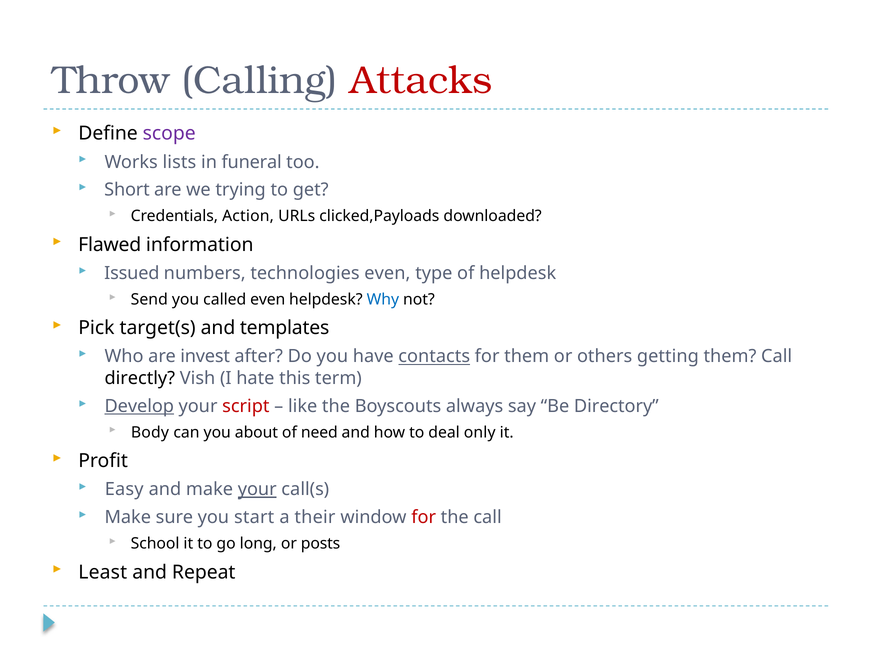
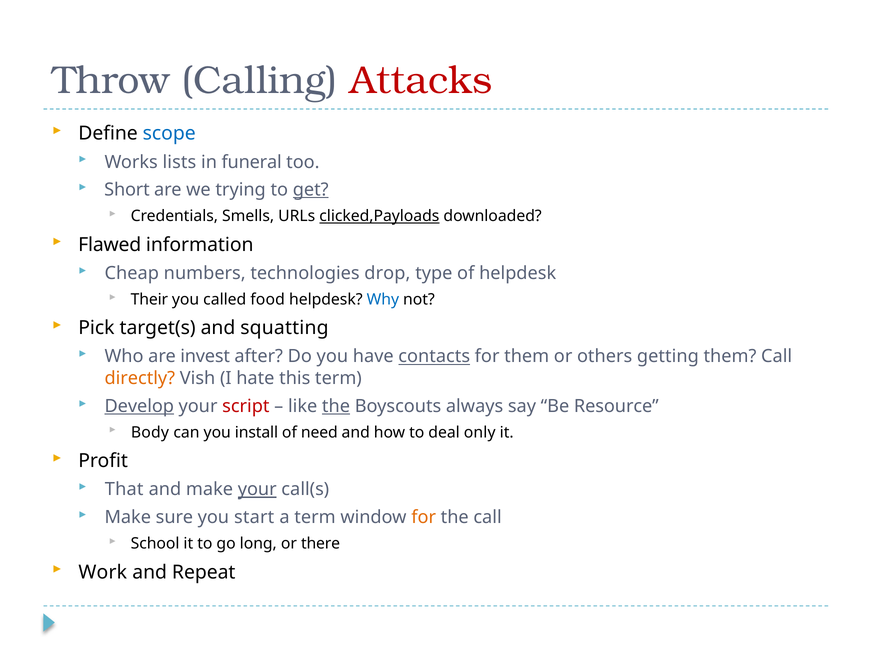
scope colour: purple -> blue (169, 134)
get underline: none -> present (311, 190)
Action: Action -> Smells (248, 216)
clicked,Payloads underline: none -> present (379, 216)
Issued: Issued -> Cheap (132, 273)
technologies even: even -> drop (387, 273)
Send: Send -> Their (149, 299)
called even: even -> food (268, 299)
templates: templates -> squatting (284, 328)
directly colour: black -> orange (140, 378)
the underline: none -> present (336, 406)
Directory: Directory -> Resource (616, 406)
about: about -> install (256, 432)
Easy: Easy -> That (124, 489)
a their: their -> term (315, 517)
for colour: red -> orange (424, 517)
posts: posts -> there (321, 544)
Least: Least -> Work (103, 572)
